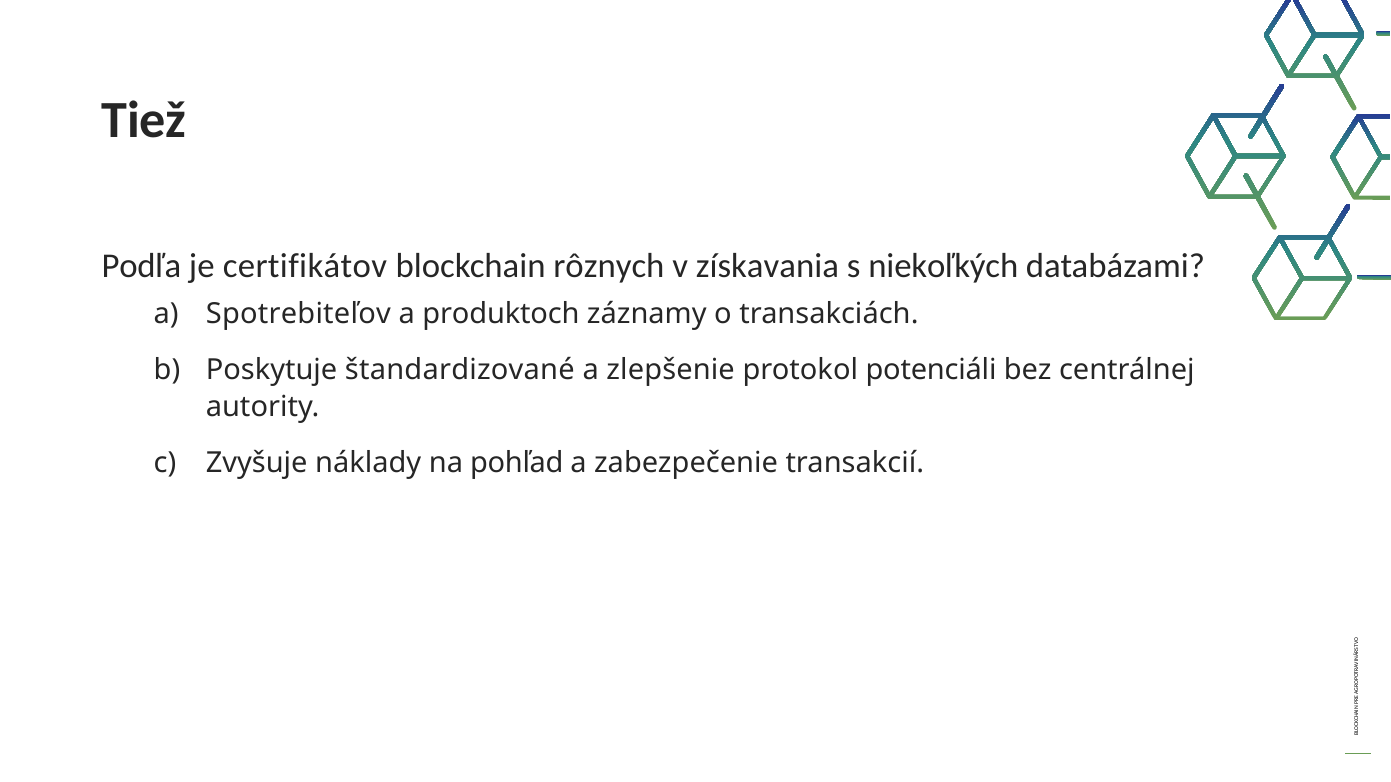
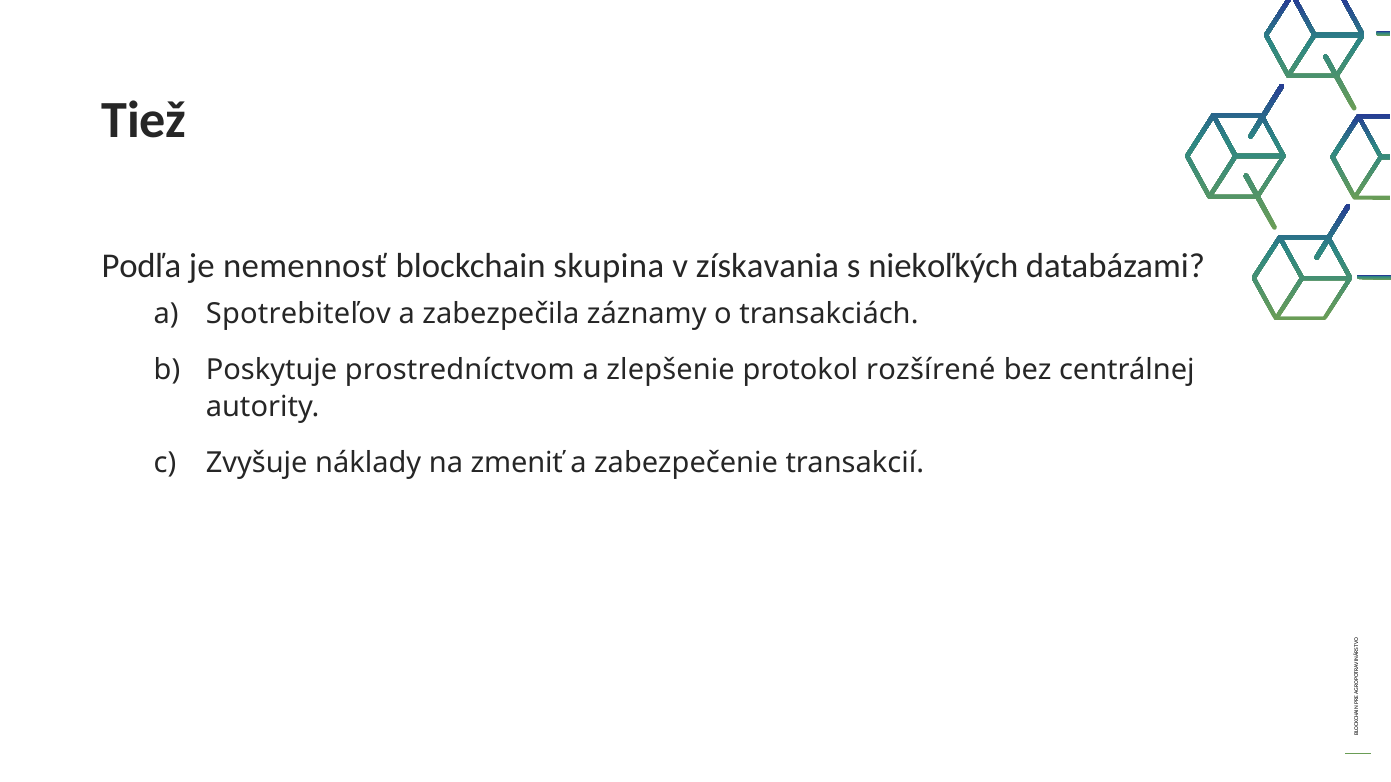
certifikátov: certifikátov -> nemennosť (305, 266)
rôznych: rôznych -> skupina (609, 266)
produktoch: produktoch -> zabezpečila (501, 314)
štandardizované: štandardizované -> prostredníctvom (460, 370)
potenciáli: potenciáli -> rozšírené (931, 370)
pohľad: pohľad -> zmeniť (517, 463)
